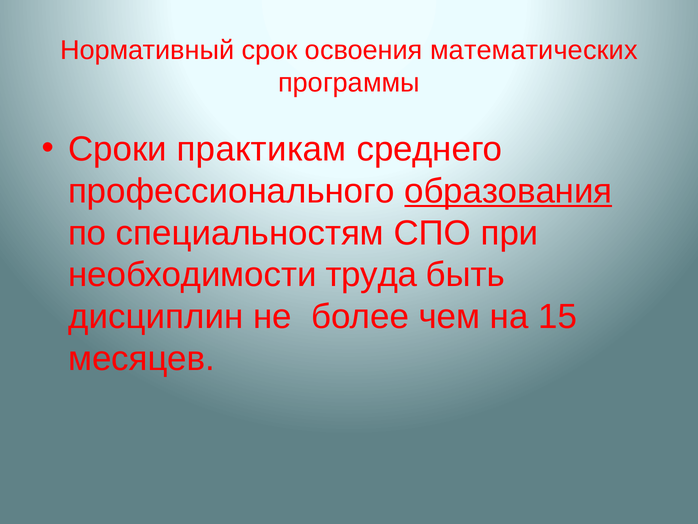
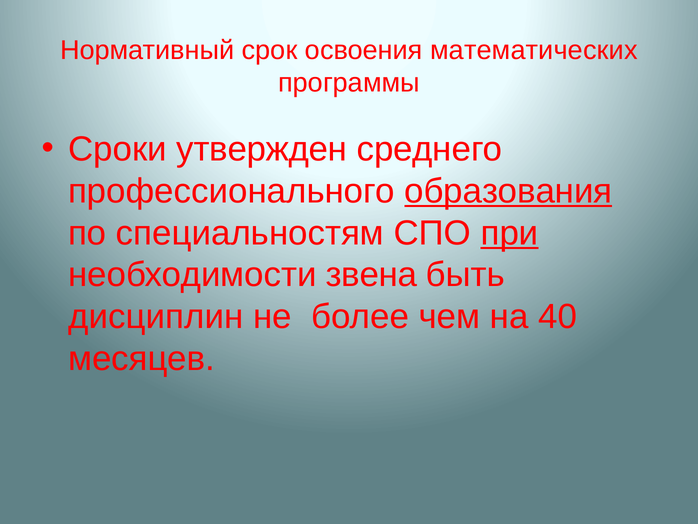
практикам: практикам -> утвержден (262, 149)
при underline: none -> present (510, 233)
труда: труда -> звена (371, 275)
15: 15 -> 40 (558, 317)
